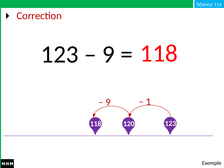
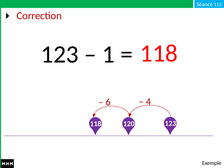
9: 9 -> 1 (108, 54)
1: 1 -> 4 (148, 102)
9: 9 -> 6 (108, 102)
